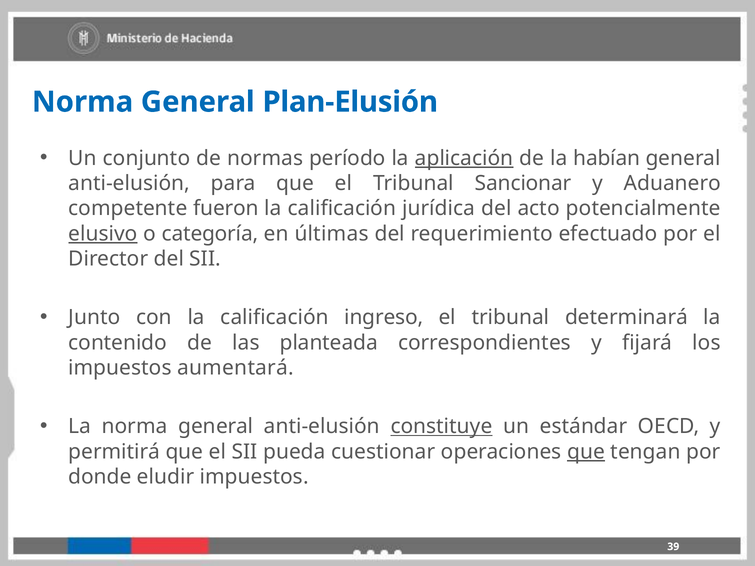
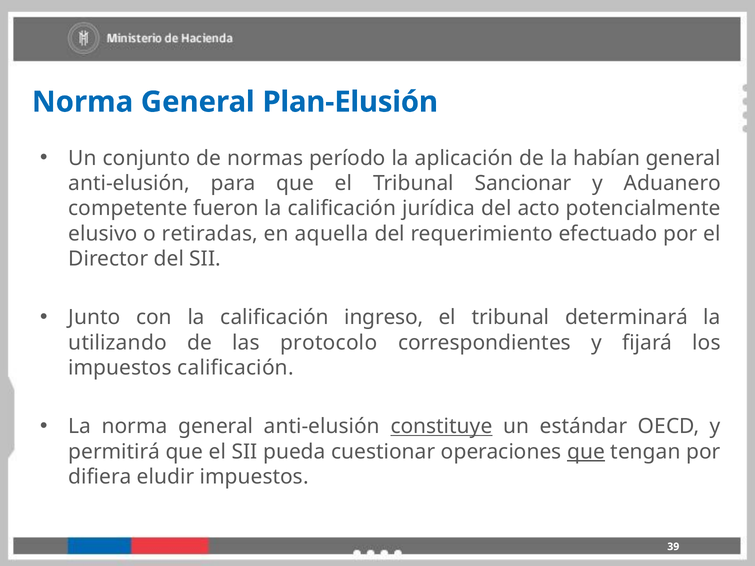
aplicación underline: present -> none (464, 158)
elusivo underline: present -> none (103, 234)
categoría: categoría -> retiradas (210, 234)
últimas: últimas -> aquella (332, 234)
contenido: contenido -> utilizando (118, 343)
planteada: planteada -> protocolo (329, 343)
impuestos aumentará: aumentará -> calificación (236, 368)
donde: donde -> difiera (100, 477)
